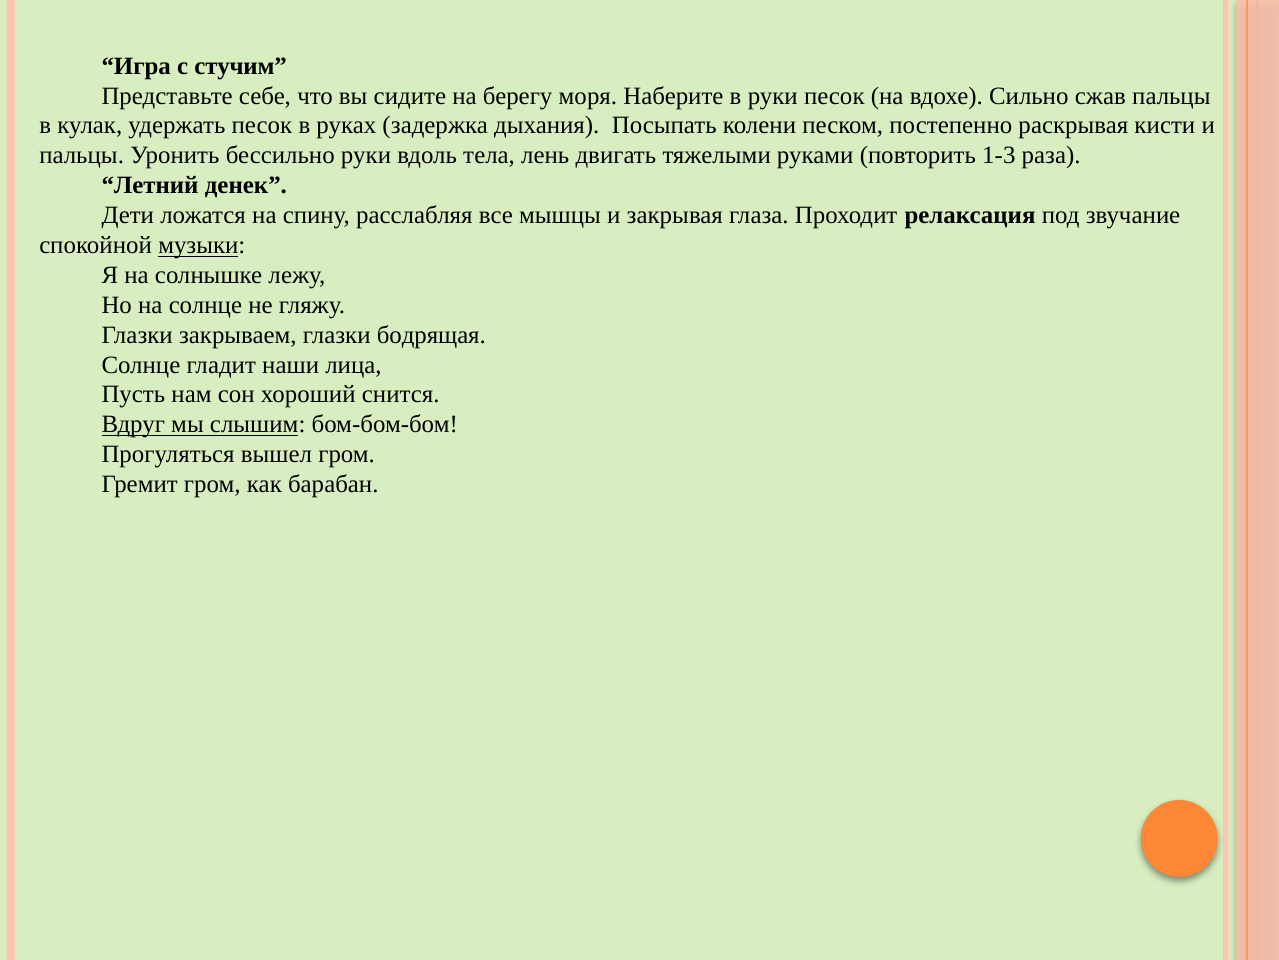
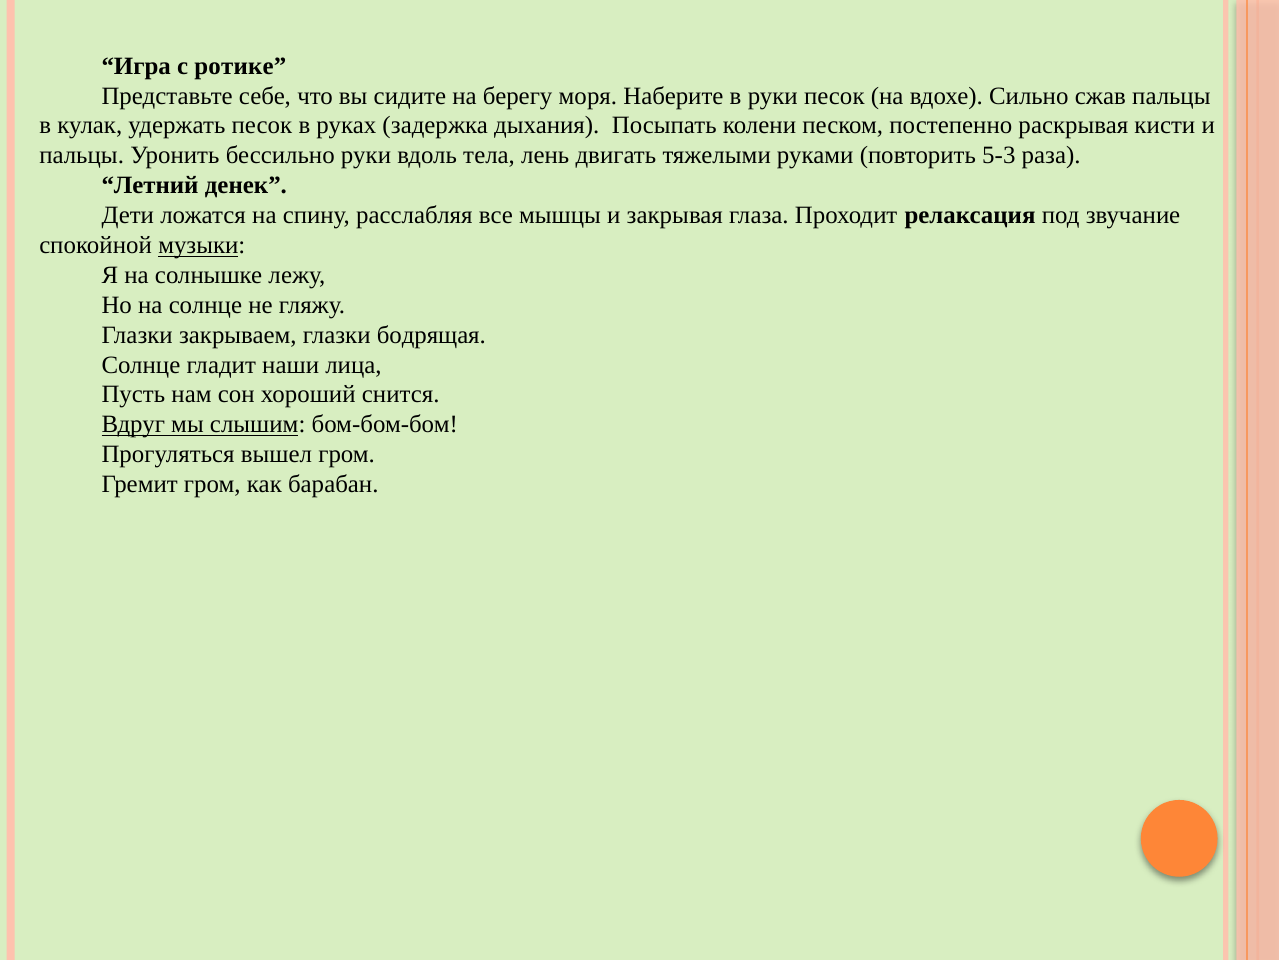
стучим: стучим -> ротике (240, 66)
1-3: 1-3 -> 5-3 (999, 155)
